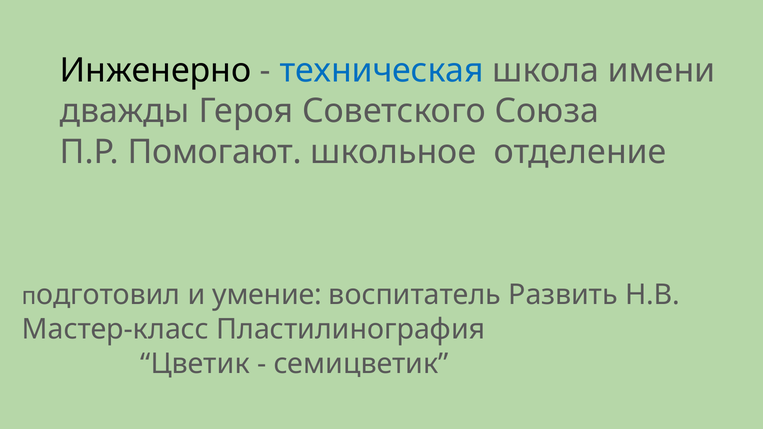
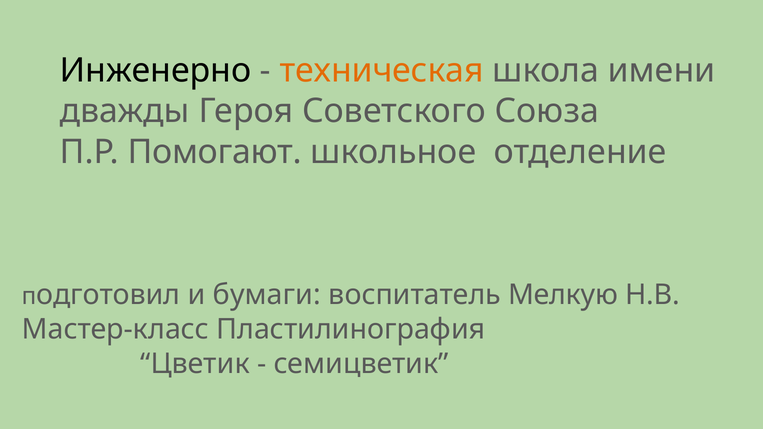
техническая colour: blue -> orange (382, 71)
умение: умение -> бумаги (267, 295)
Развить: Развить -> Мелкую (563, 295)
